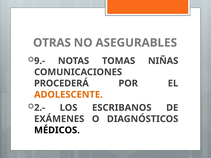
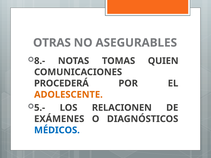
9.-: 9.- -> 8.- (40, 61)
NIÑAS: NIÑAS -> QUIEN (163, 61)
2.-: 2.- -> 5.- (40, 108)
ESCRIBANOS: ESCRIBANOS -> RELACIONEN (122, 108)
MÉDICOS colour: black -> blue (57, 130)
